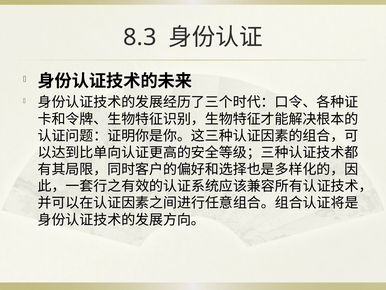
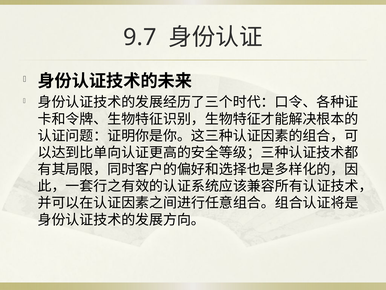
8.3: 8.3 -> 9.7 (140, 37)
